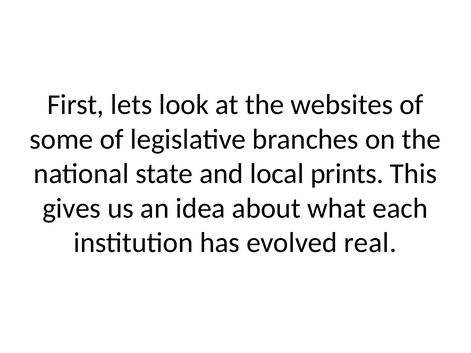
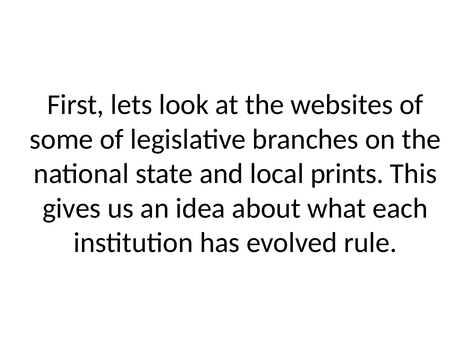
real: real -> rule (370, 243)
